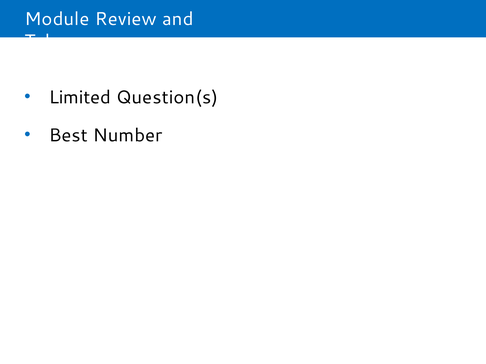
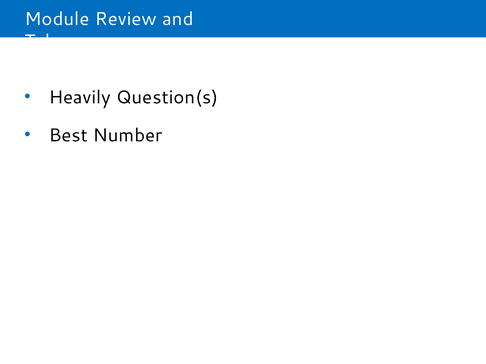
Limited: Limited -> Heavily (80, 97)
